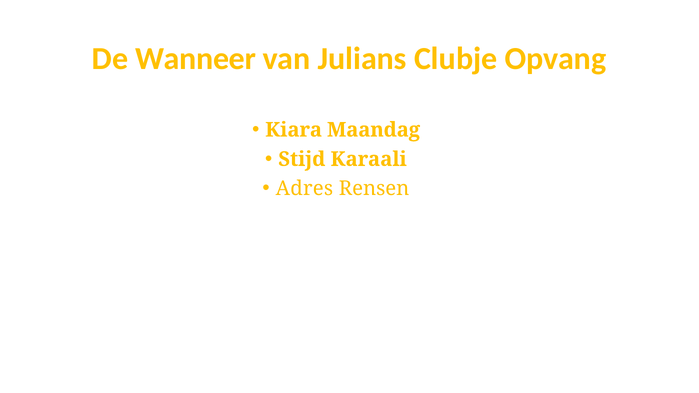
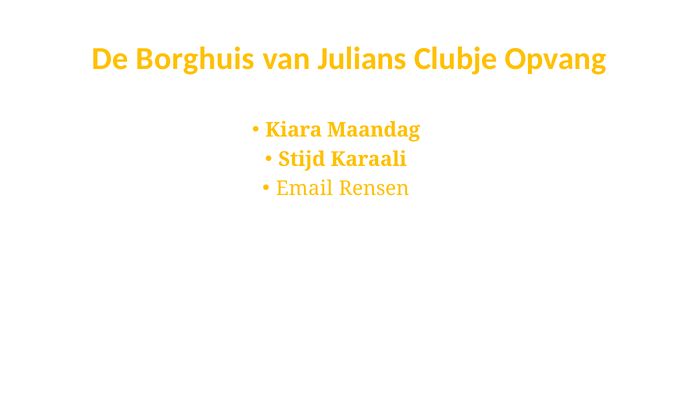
Wanneer: Wanneer -> Borghuis (195, 59)
Adres: Adres -> Email (304, 189)
